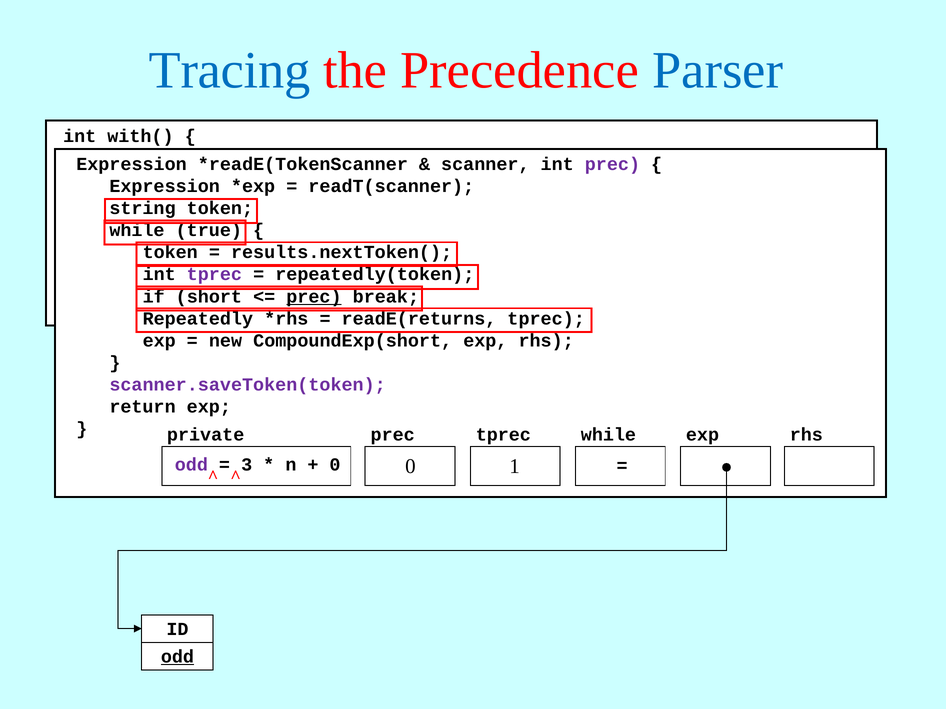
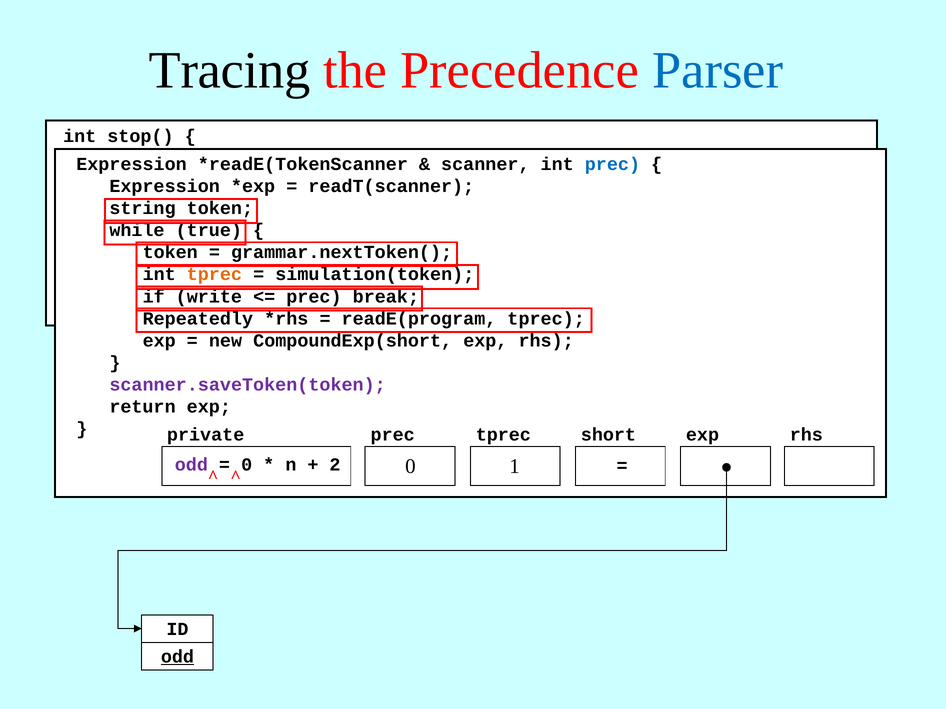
Tracing colour: blue -> black (230, 71)
with(: with( -> stop( (140, 136)
prec colour: purple -> blue (612, 164)
results.nextToken(: results.nextToken( -> grammar.nextToken( (342, 252)
tprec colour: purple -> orange (214, 275)
repeatedly(token: repeatedly(token -> simulation(token (375, 275)
short: short -> write (209, 297)
prec underline: present -> none (314, 297)
readE(returns: readE(returns -> readE(program (419, 319)
tprec while: while -> short (608, 435)
3: 3 -> 0 (247, 465)
0: 0 -> 2 (335, 465)
